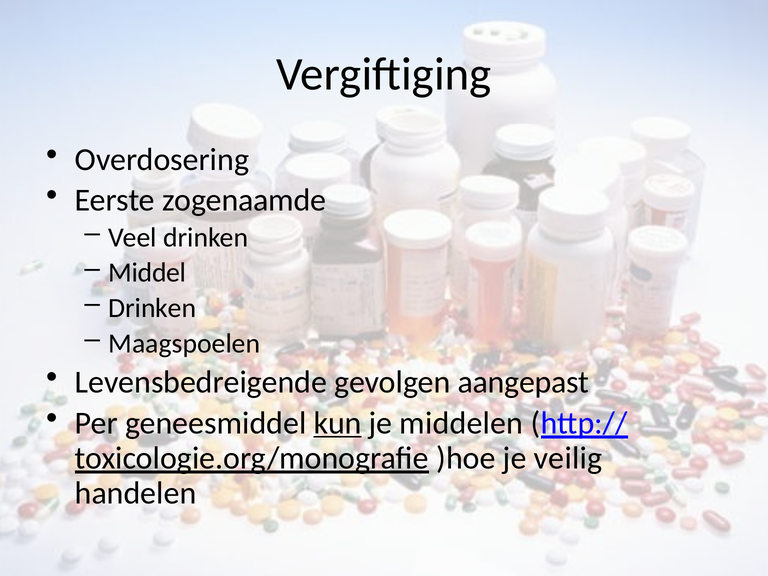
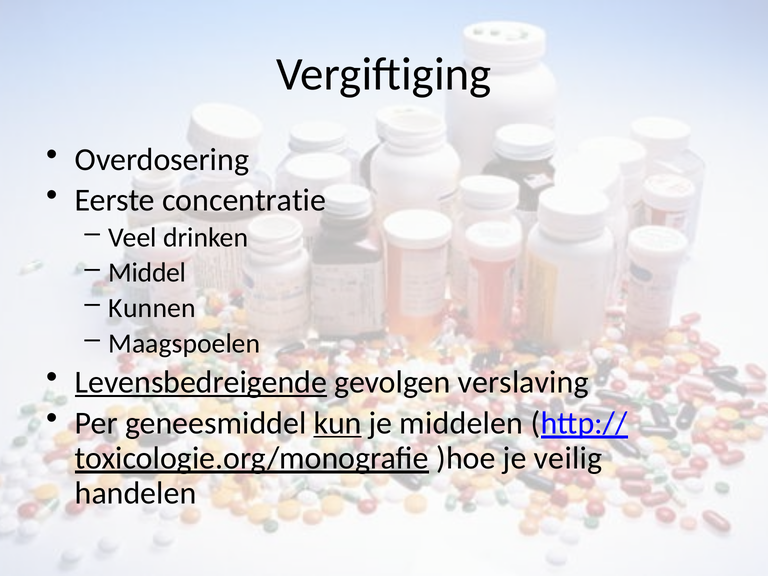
zogenaamde: zogenaamde -> concentratie (244, 200)
Drinken: Drinken -> Kunnen (152, 308)
Levensbedreigende underline: none -> present (201, 382)
aangepast: aangepast -> verslaving (523, 382)
